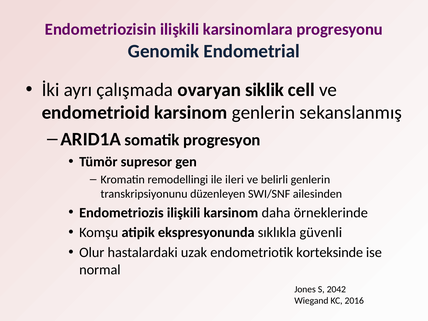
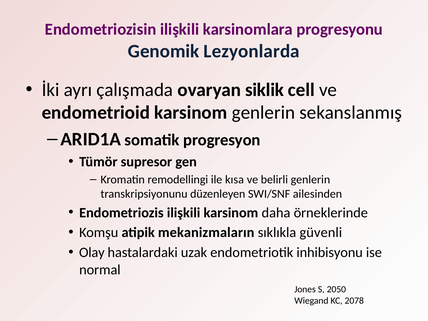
Endometrial: Endometrial -> Lezyonlarda (252, 51)
ileri: ileri -> kısa (235, 180)
ekspresyonunda: ekspresyonunda -> mekanizmaların (206, 233)
Olur: Olur -> Olay (92, 253)
korteksinde: korteksinde -> inhibisyonu (330, 253)
2042: 2042 -> 2050 (336, 289)
2016: 2016 -> 2078 (354, 301)
